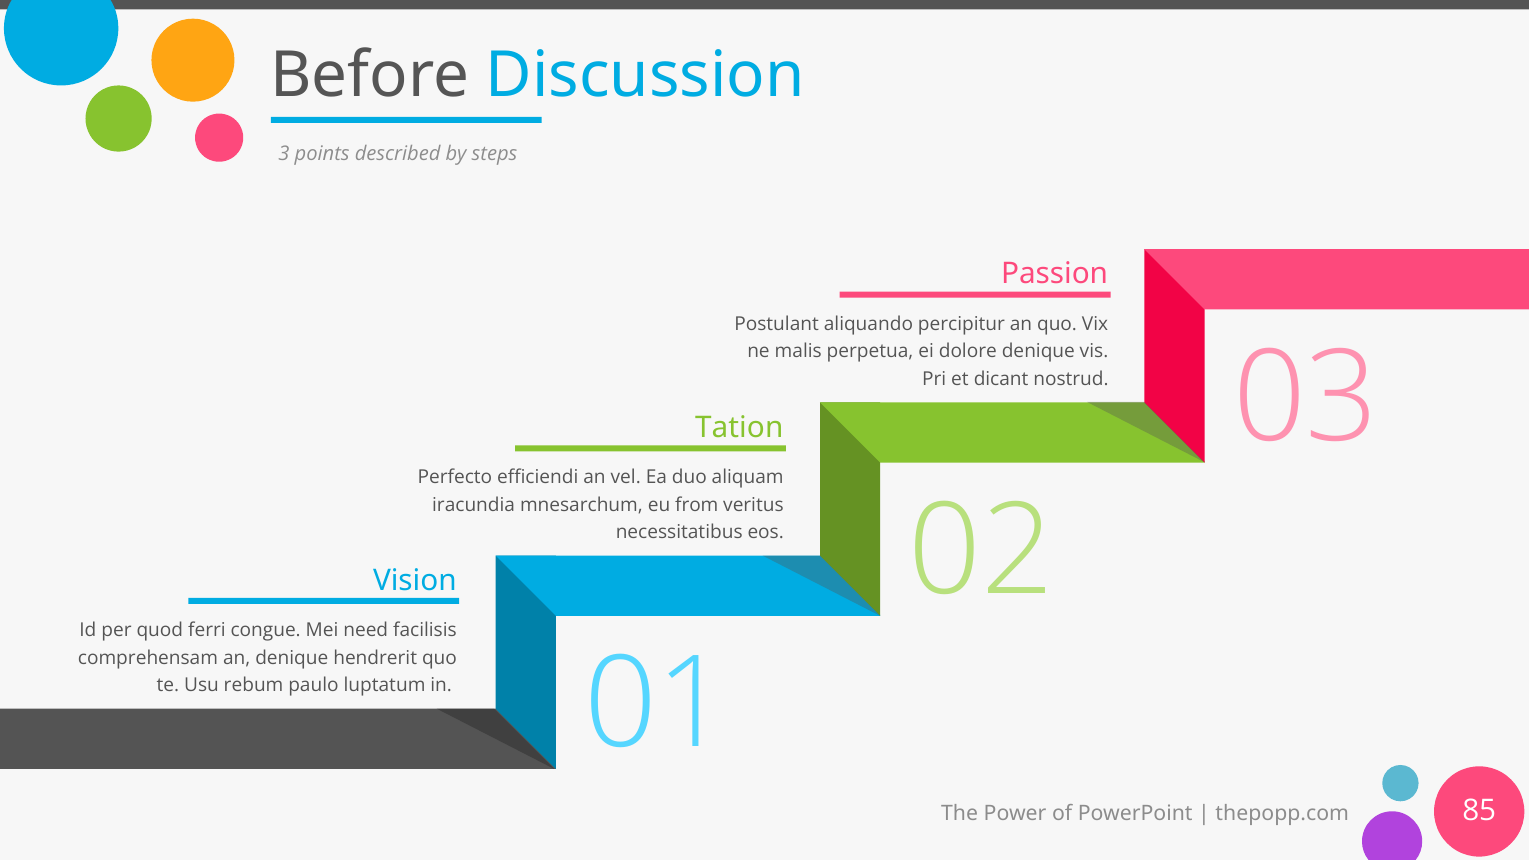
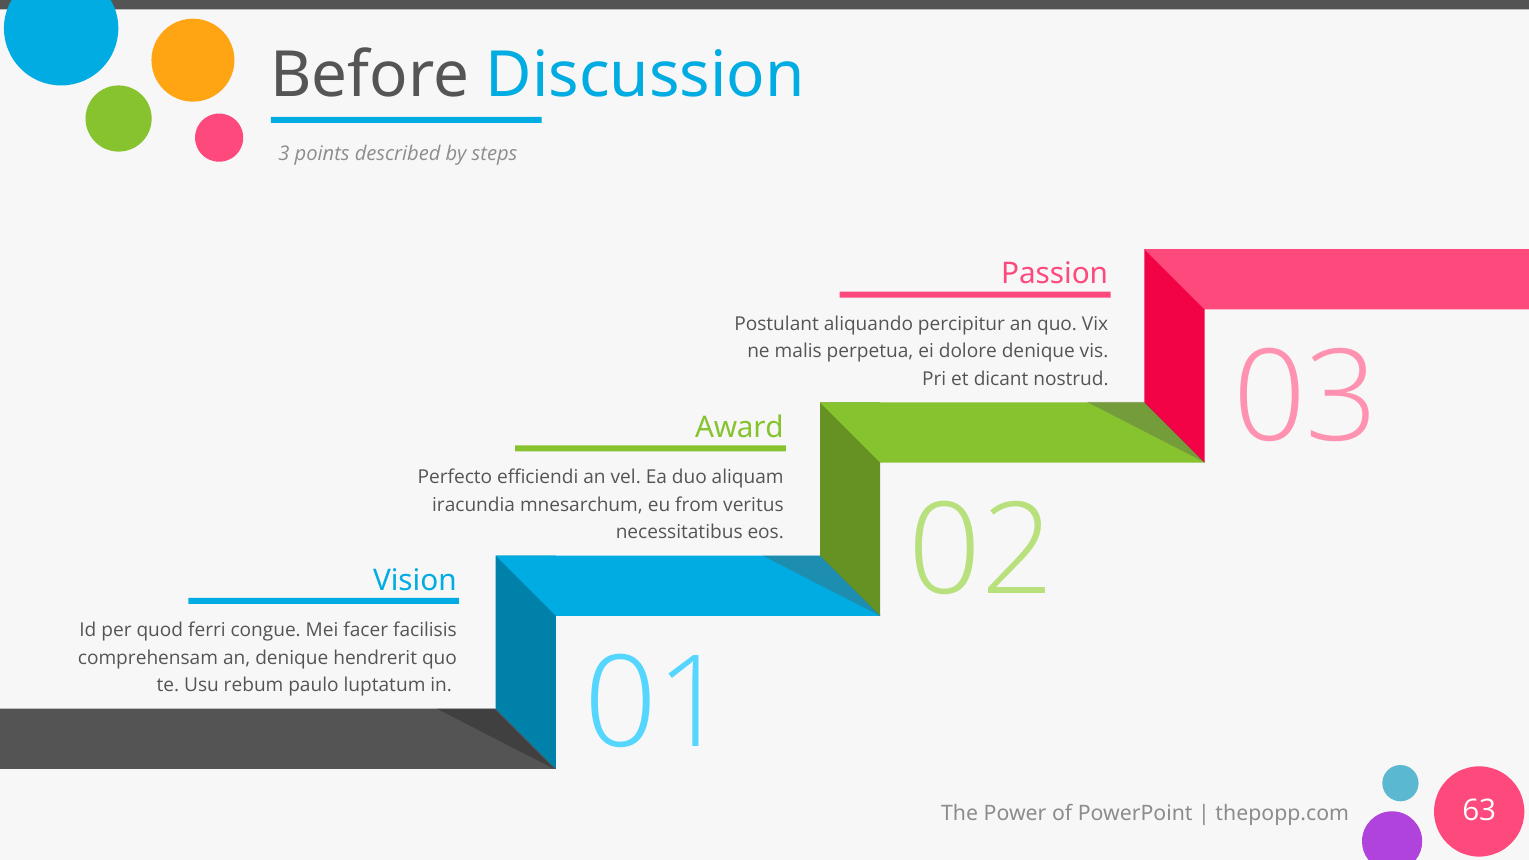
Tation: Tation -> Award (739, 428)
need: need -> facer (366, 630)
85: 85 -> 63 (1479, 811)
